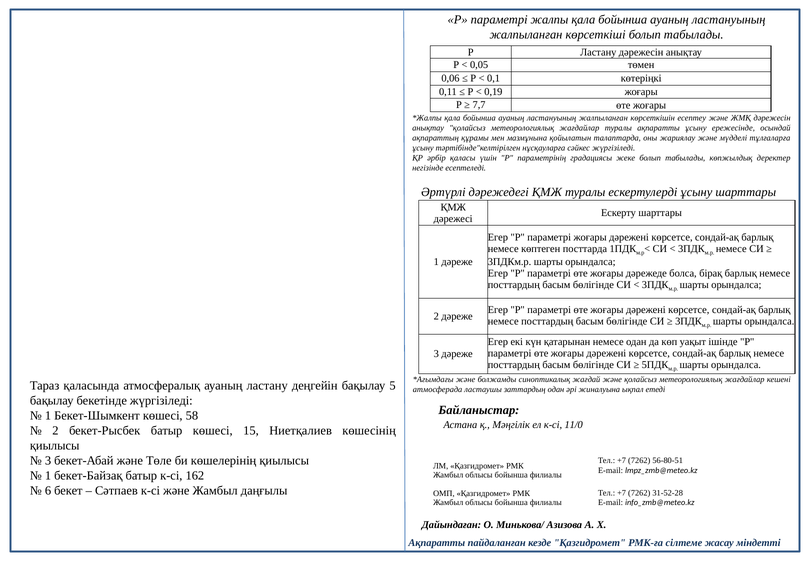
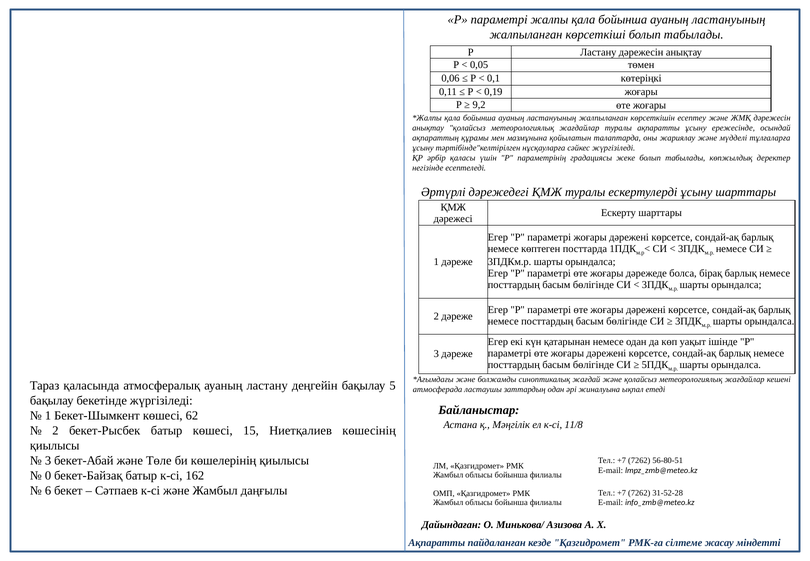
7,7: 7,7 -> 9,2 (479, 105)
58: 58 -> 62 (192, 416)
11/0: 11/0 -> 11/8 (574, 425)
1: 1 -> 0 (48, 475)
